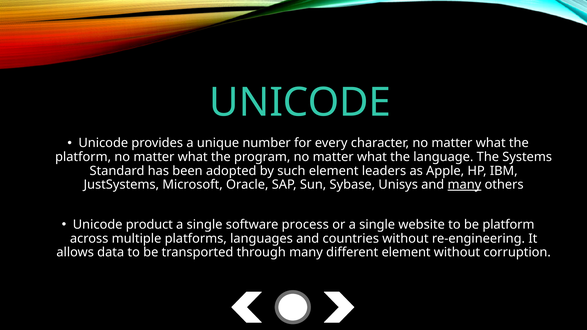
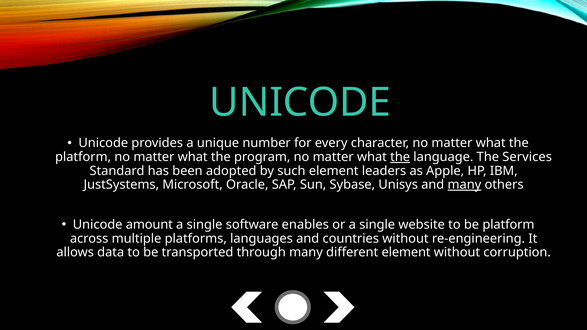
the underline: none -> present (400, 157)
Systems: Systems -> Services (527, 157)
product: product -> amount (149, 225)
process: process -> enables (305, 225)
